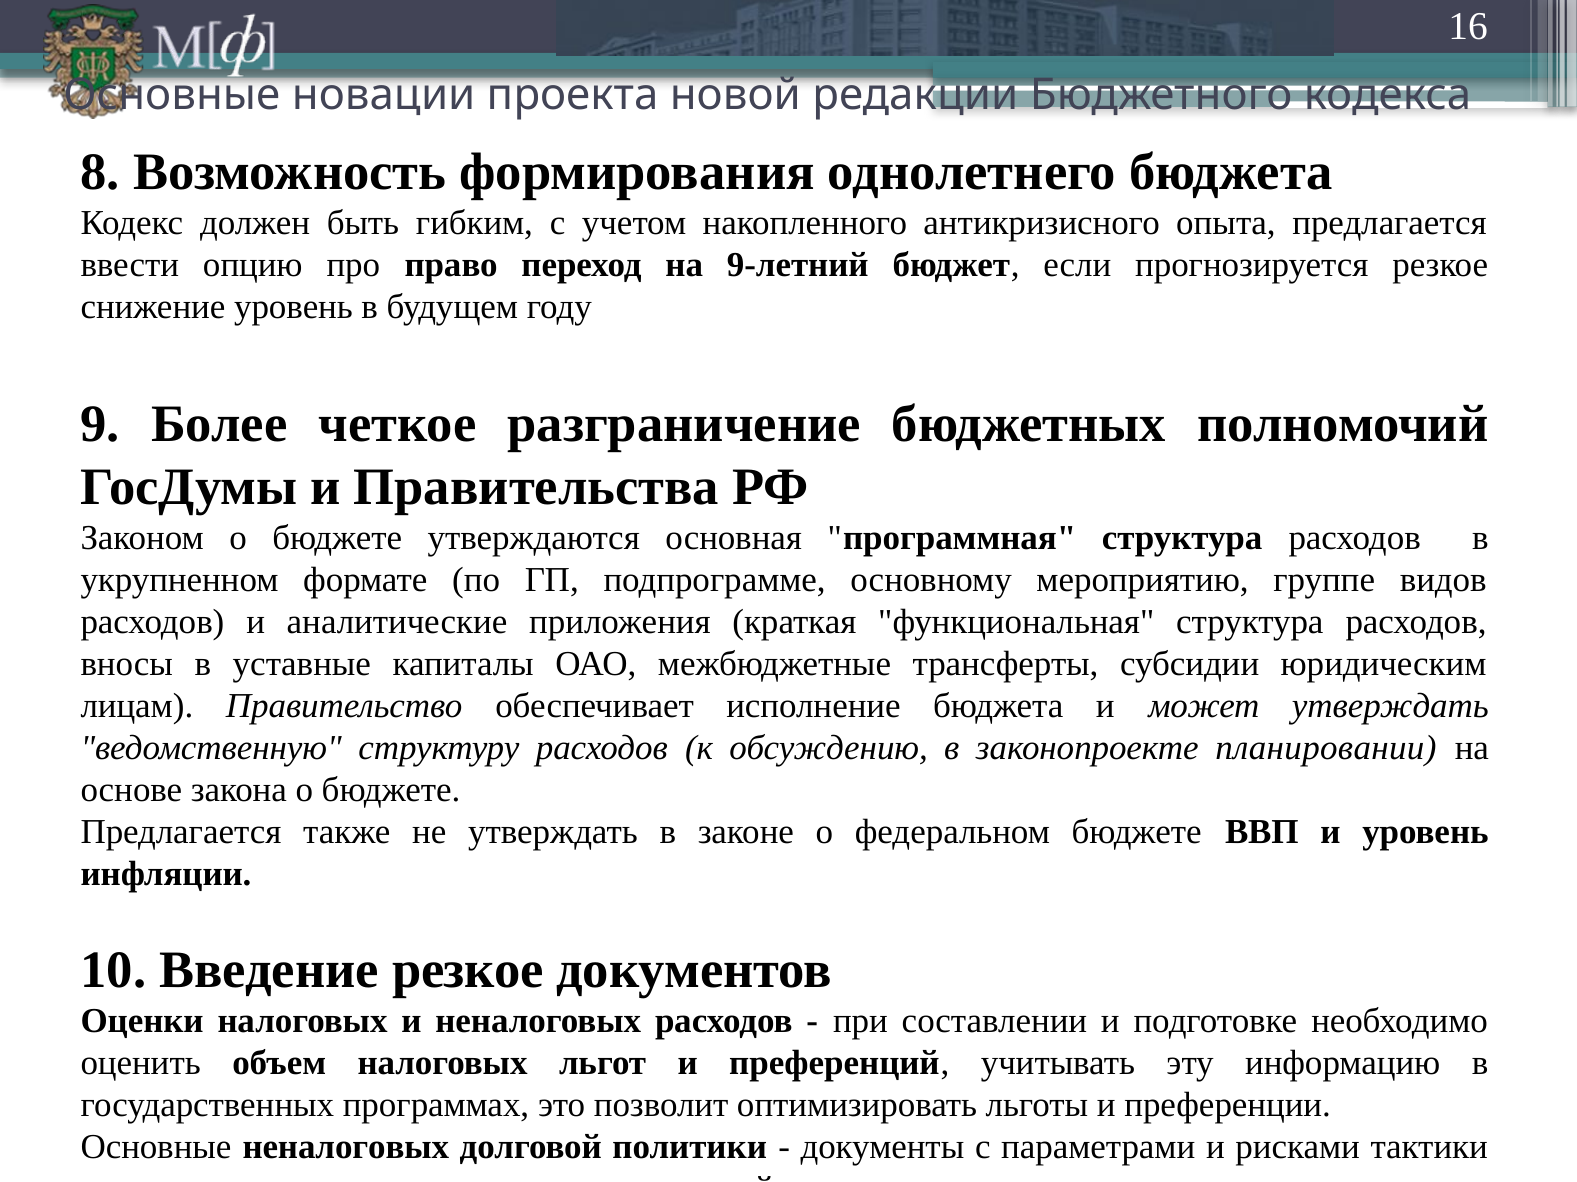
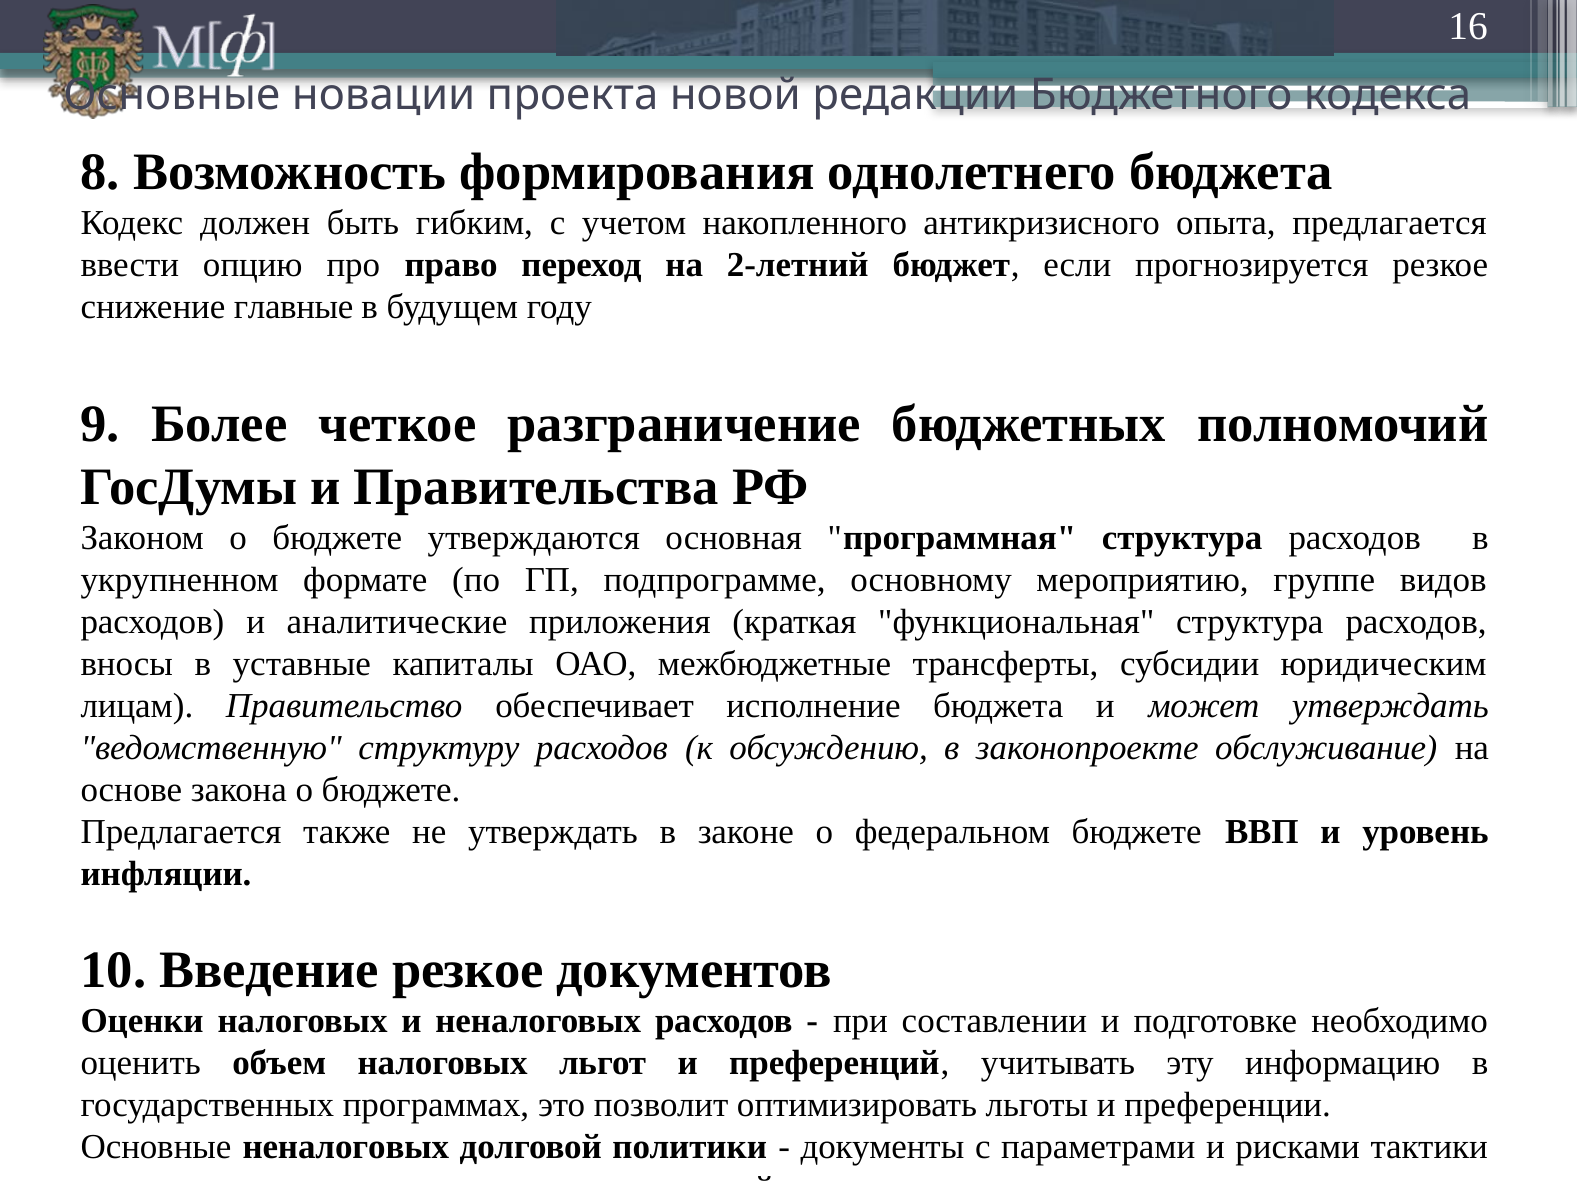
9-летний: 9-летний -> 2-летний (798, 265)
снижение уровень: уровень -> главные (294, 307)
планировании: планировании -> обслуживание (1326, 749)
